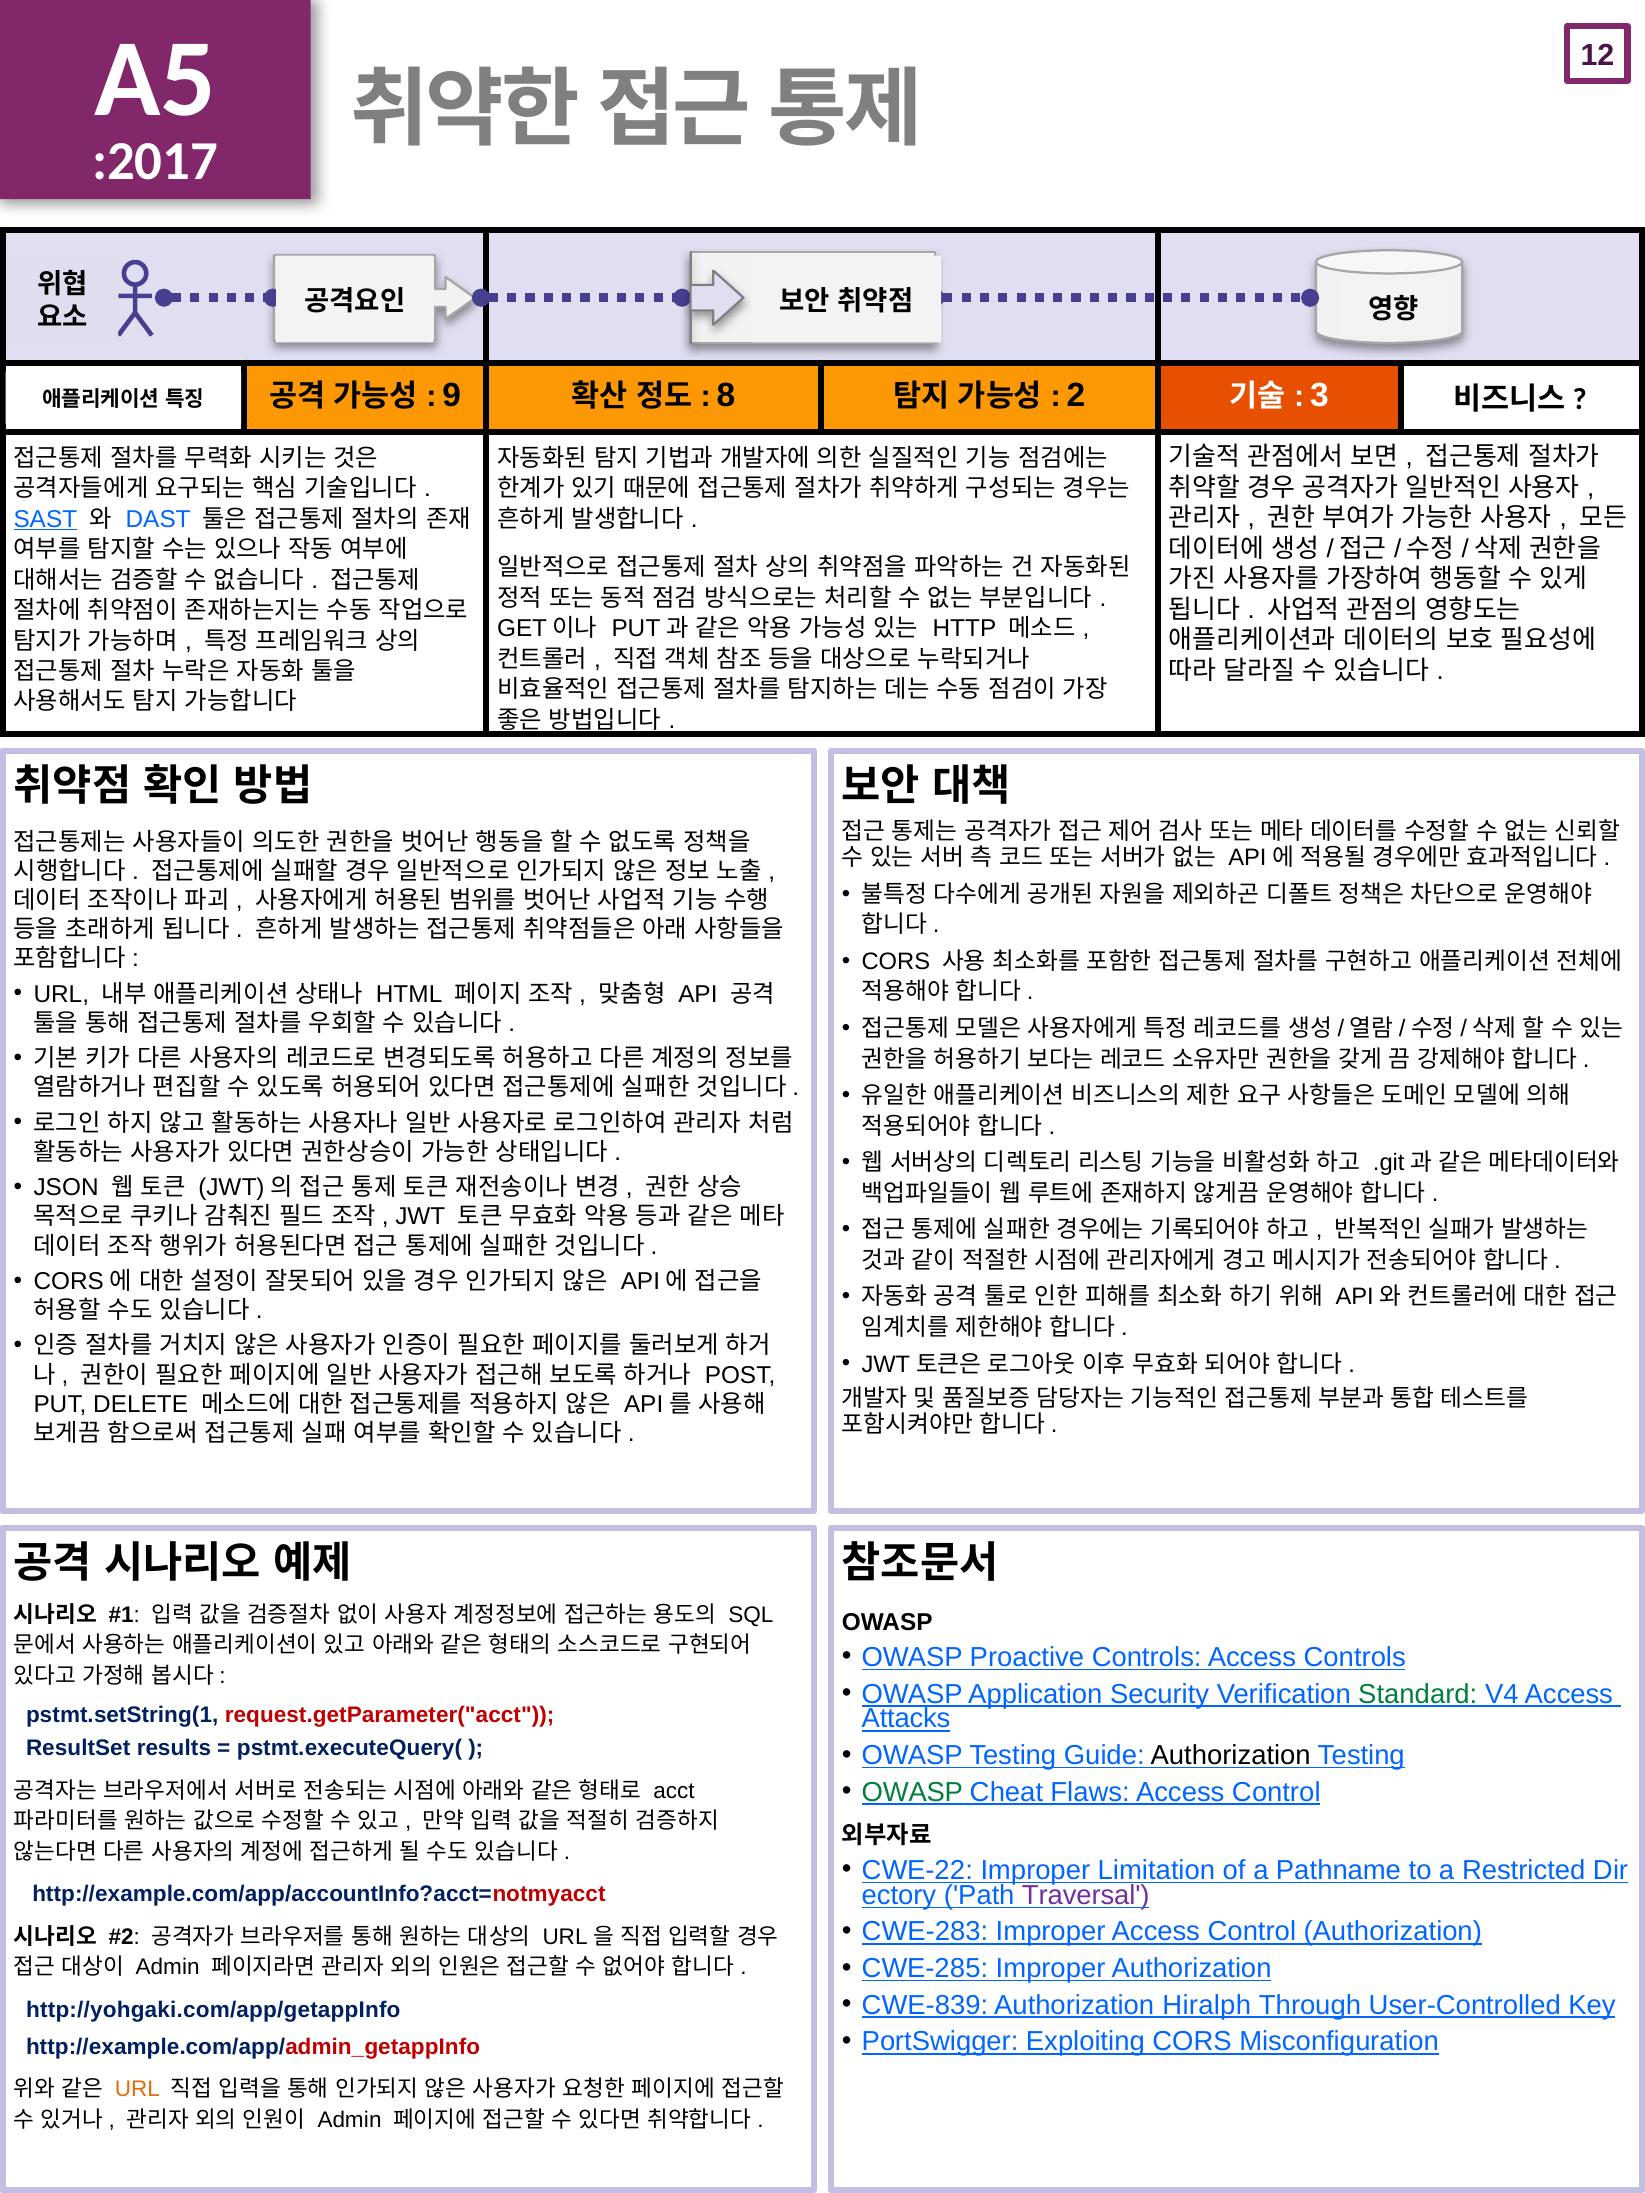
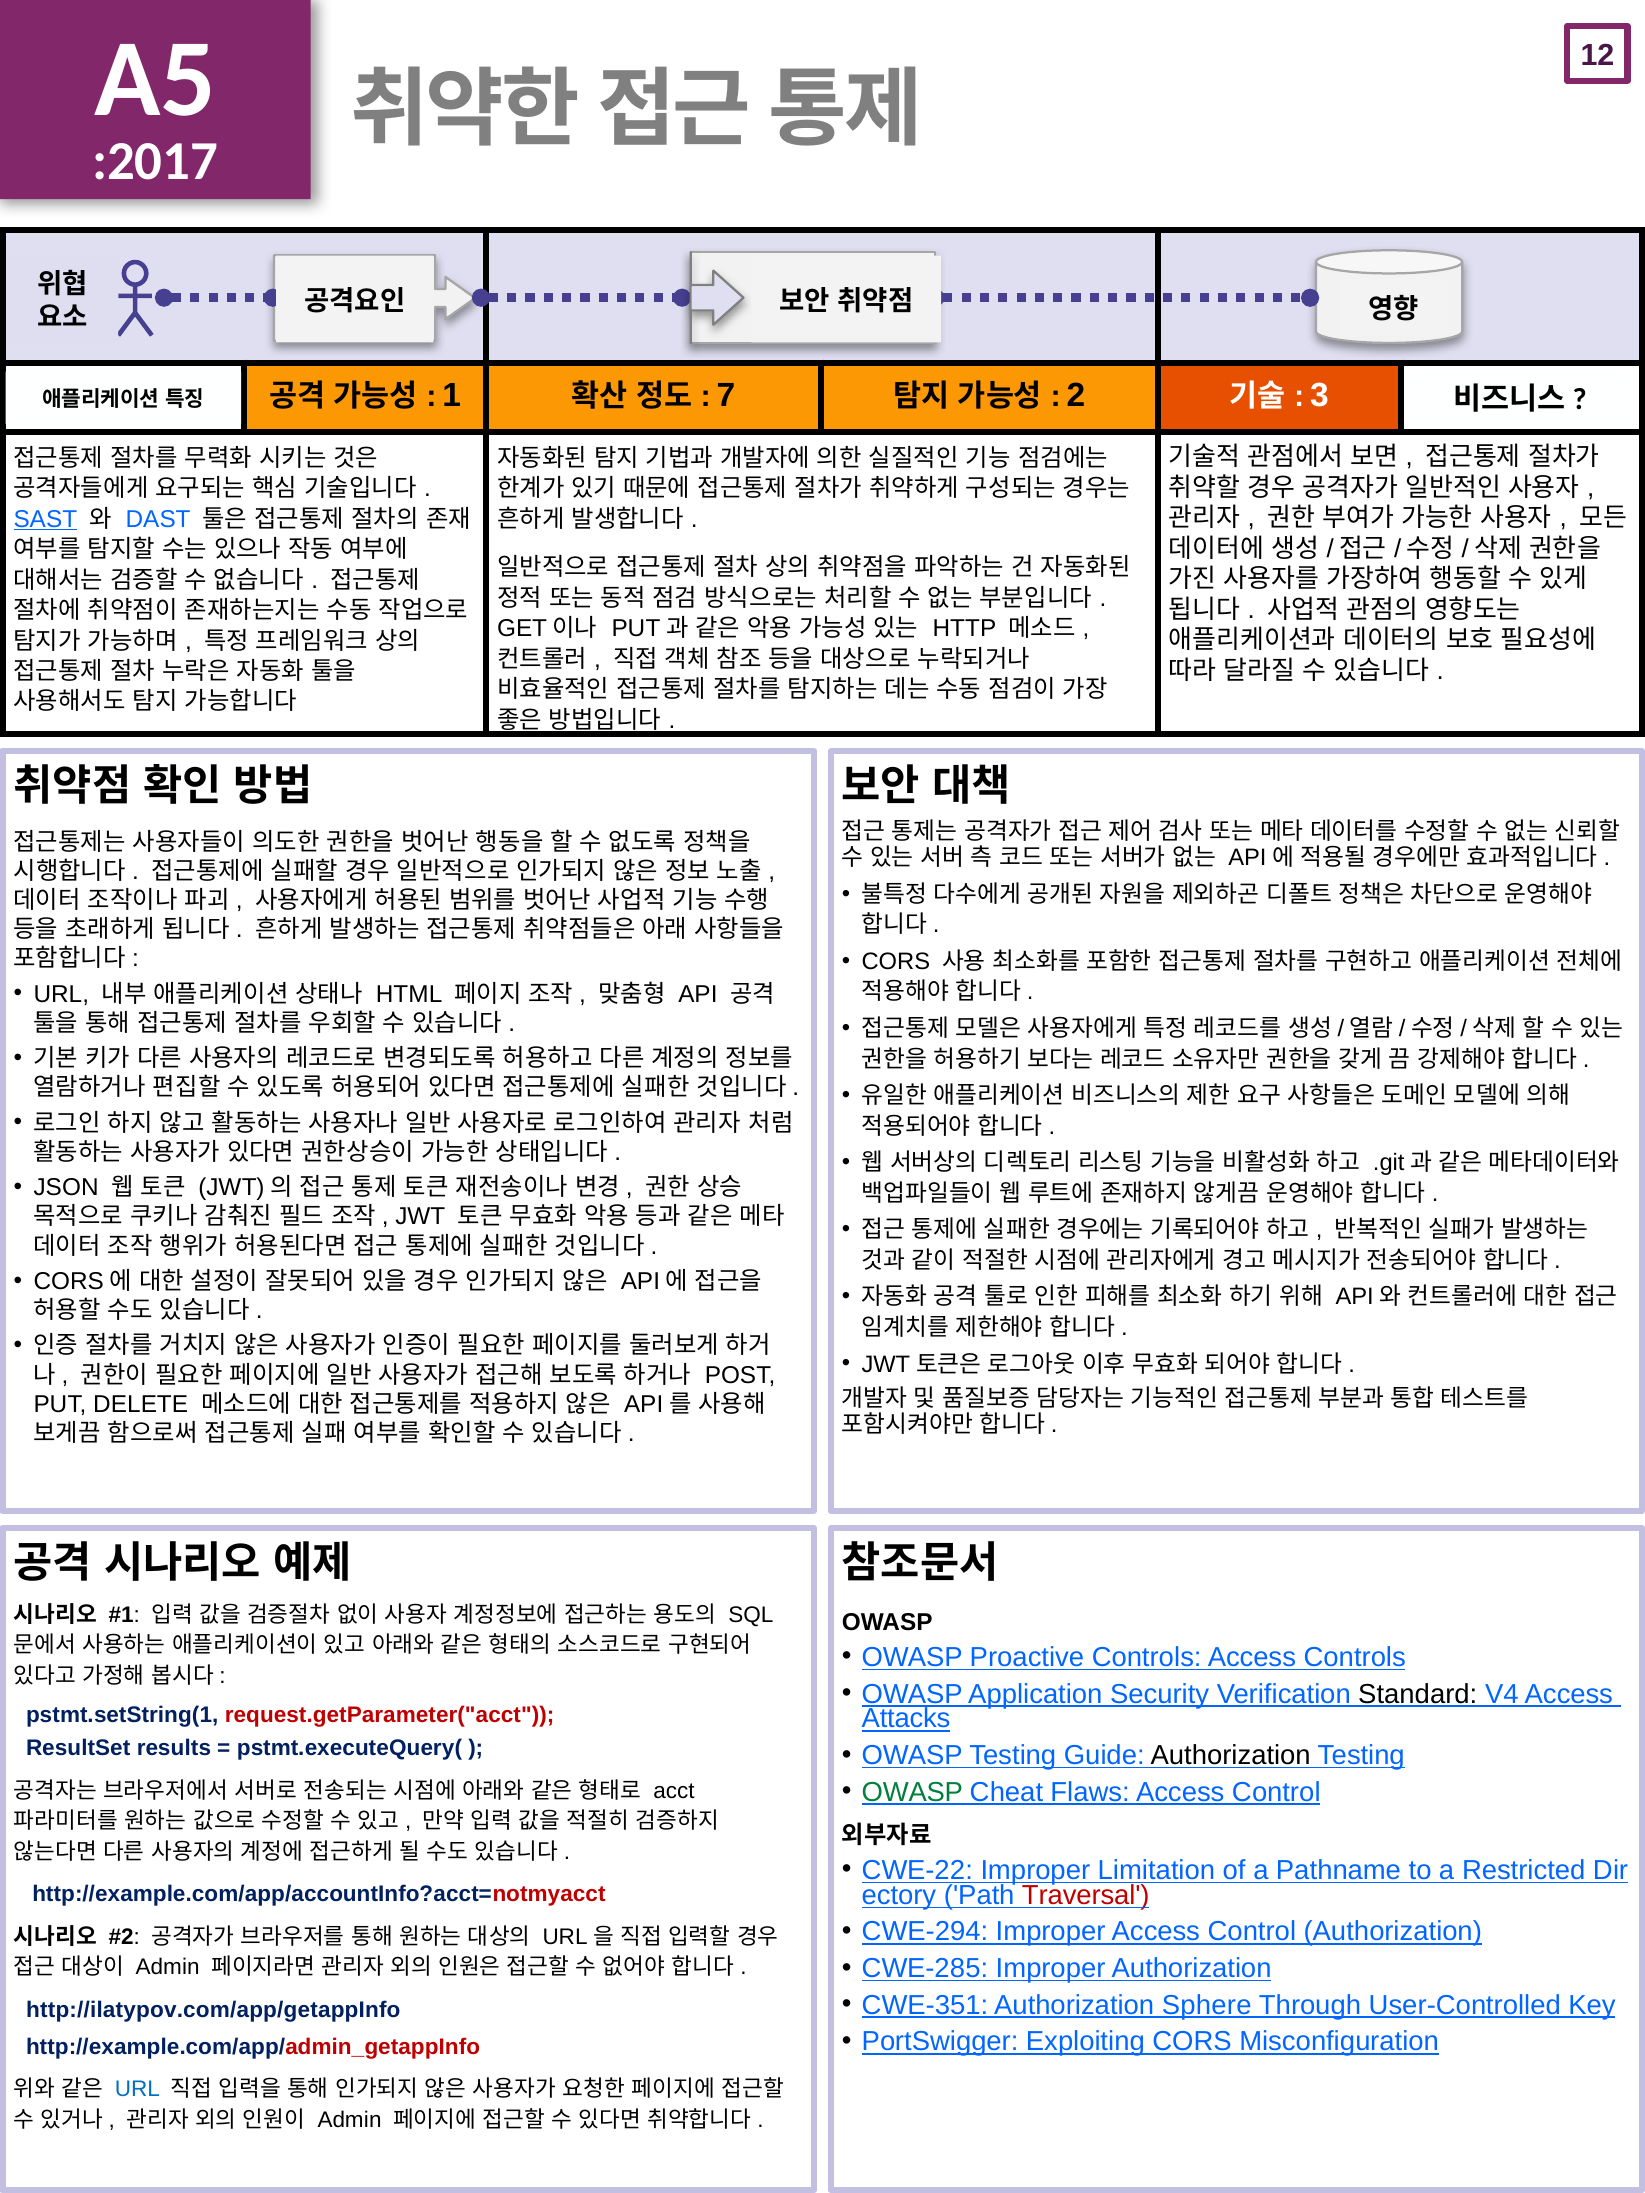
9: 9 -> 1 (452, 396)
8: 8 -> 7 (726, 396)
Standard colour: green -> black (1418, 1694)
Traversal colour: purple -> red (1086, 1896)
CWE-283: CWE-283 -> CWE-294 (925, 1932)
CWE-839: CWE-839 -> CWE-351 (925, 2005)
Hiralph: Hiralph -> Sphere (1207, 2005)
http://yohgaki.com/app/getappInfo: http://yohgaki.com/app/getappInfo -> http://ilatypov.com/app/getappInfo (213, 2010)
URL colour: orange -> blue (137, 2090)
